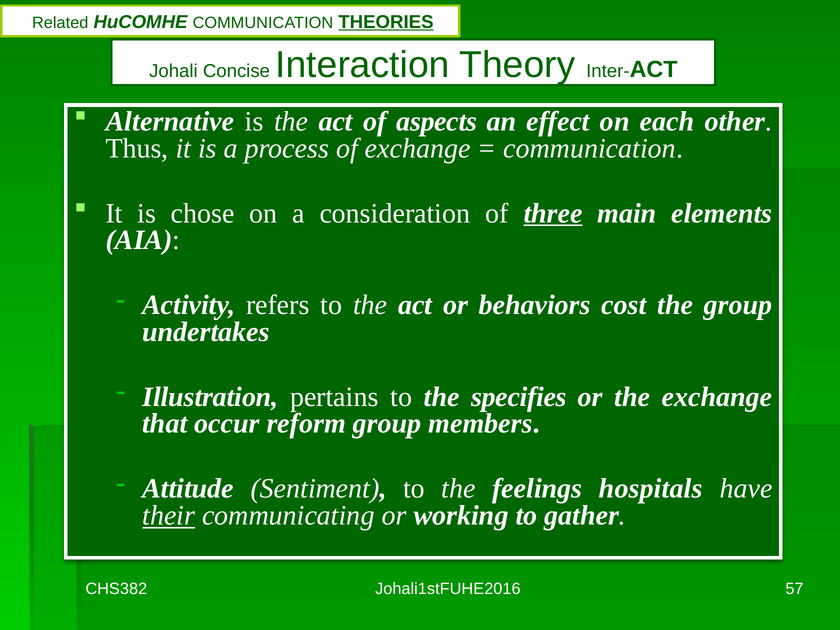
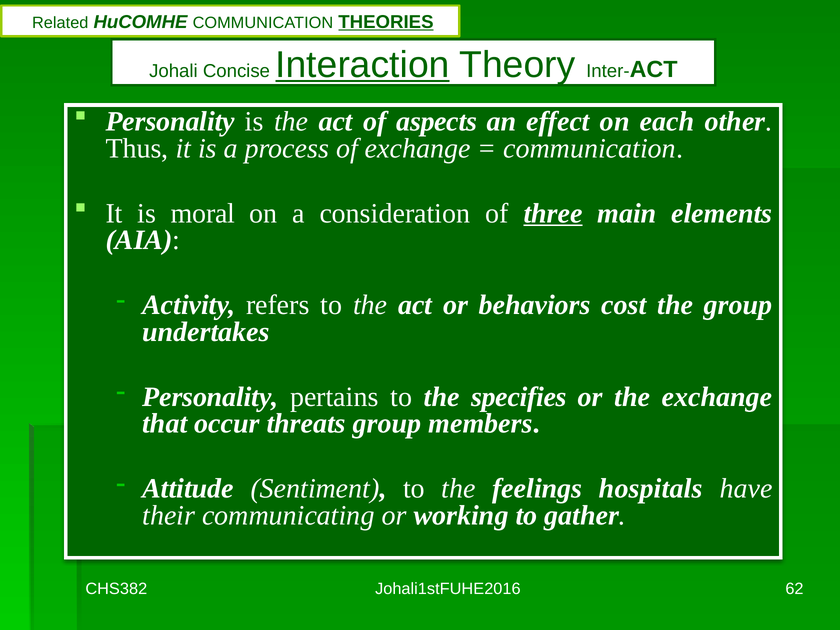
Interaction underline: none -> present (362, 65)
Alternative: Alternative -> Personality (170, 121)
chose: chose -> moral (203, 213)
Illustration: Illustration -> Personality (210, 397)
reform: reform -> threats (306, 424)
their underline: present -> none (169, 516)
57: 57 -> 62 (794, 589)
